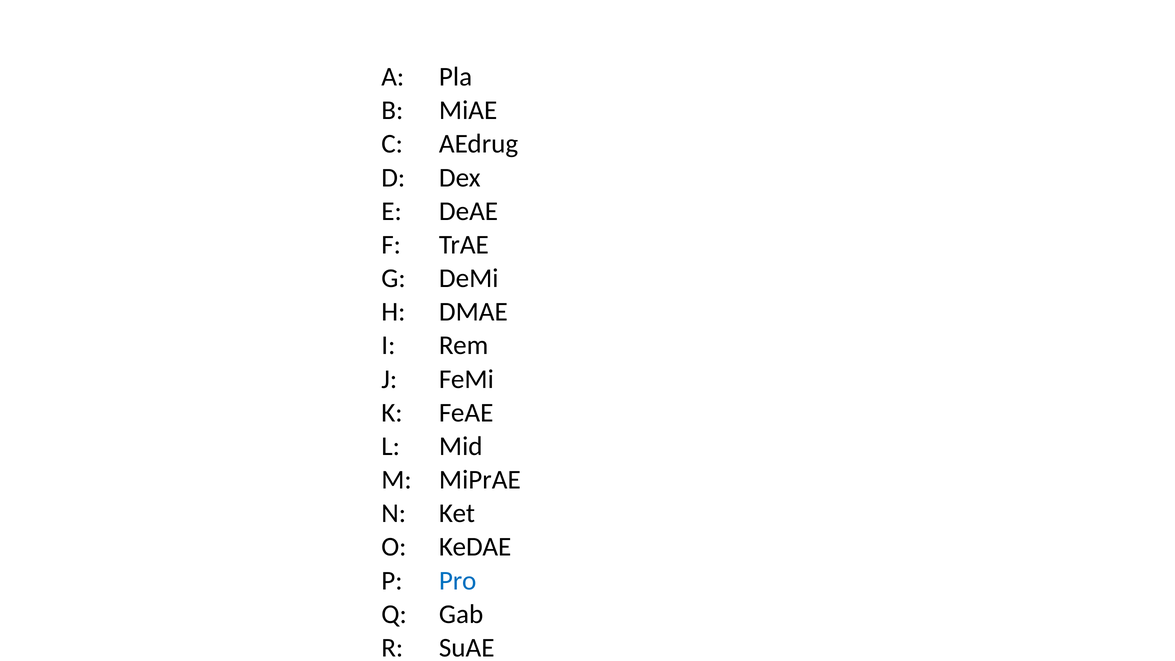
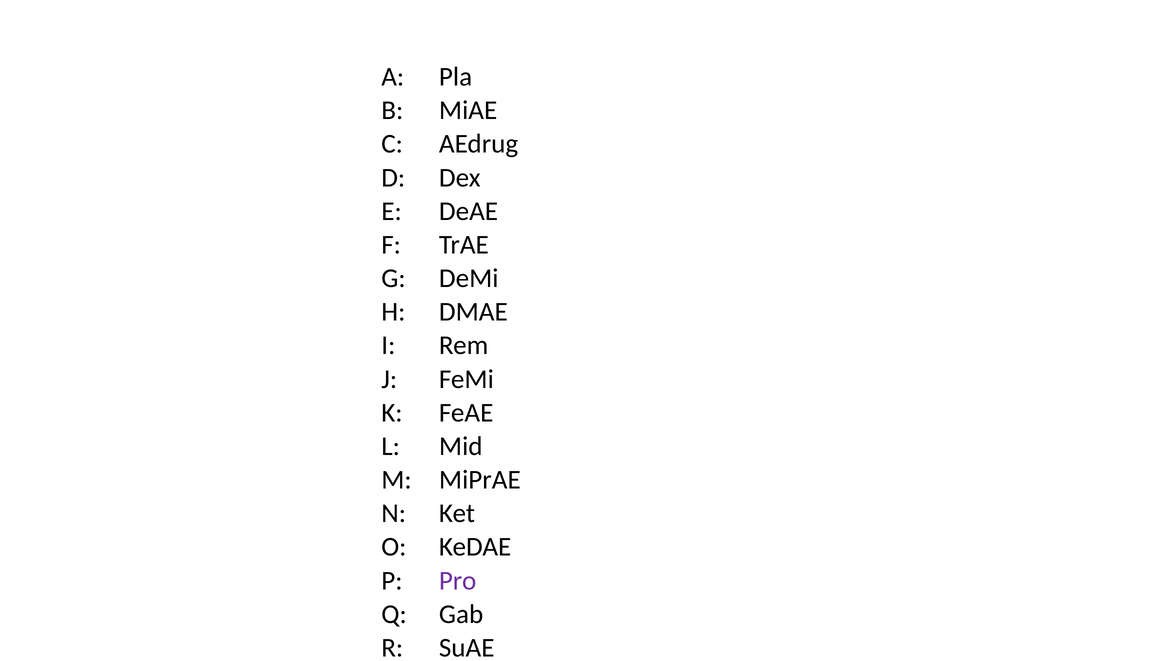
Pro colour: blue -> purple (458, 581)
